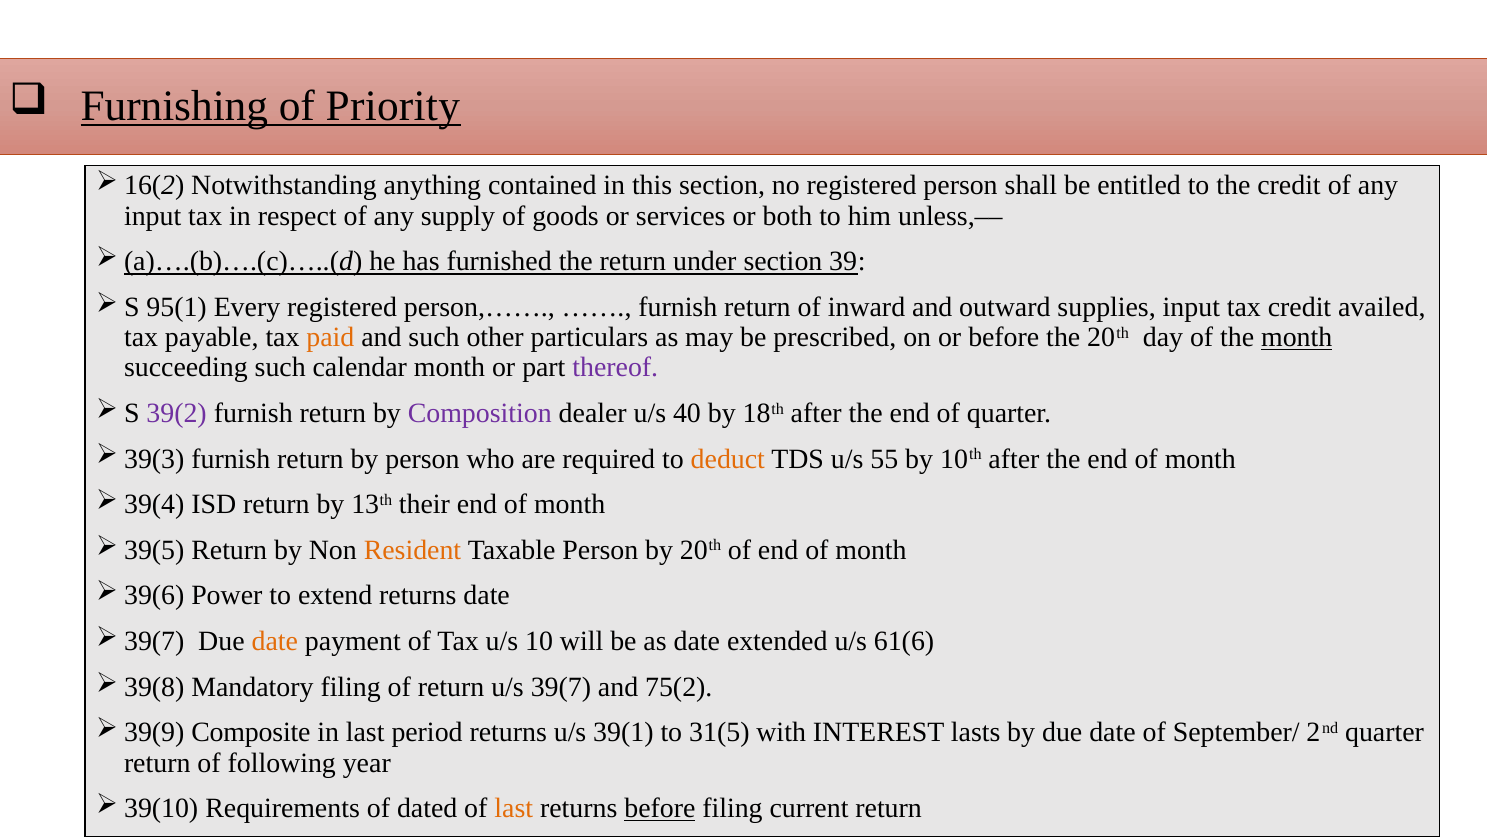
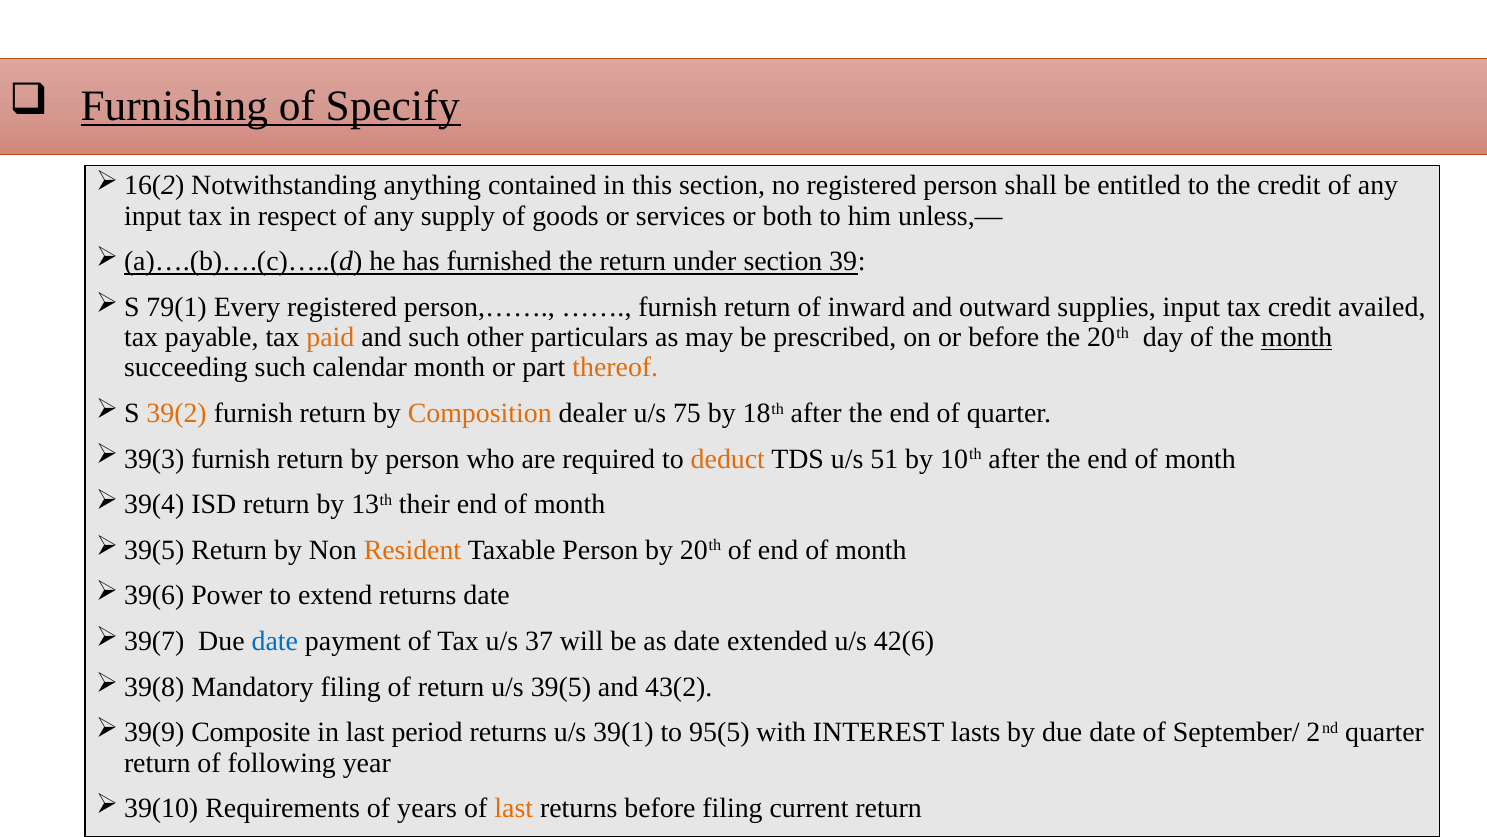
Priority: Priority -> Specify (393, 106)
95(1: 95(1 -> 79(1 (177, 307)
thereof colour: purple -> orange (615, 367)
39(2 colour: purple -> orange (177, 413)
Composition colour: purple -> orange (480, 413)
40: 40 -> 75 (687, 413)
55: 55 -> 51 (884, 458)
date colour: orange -> blue (275, 641)
10: 10 -> 37 (539, 641)
61(6: 61(6 -> 42(6 (904, 641)
39(7: 39(7 -> 39(5 (561, 687)
75(2: 75(2 -> 43(2 (679, 687)
31(5: 31(5 -> 95(5 (719, 732)
dated: dated -> years (427, 808)
before underline: present -> none (660, 808)
